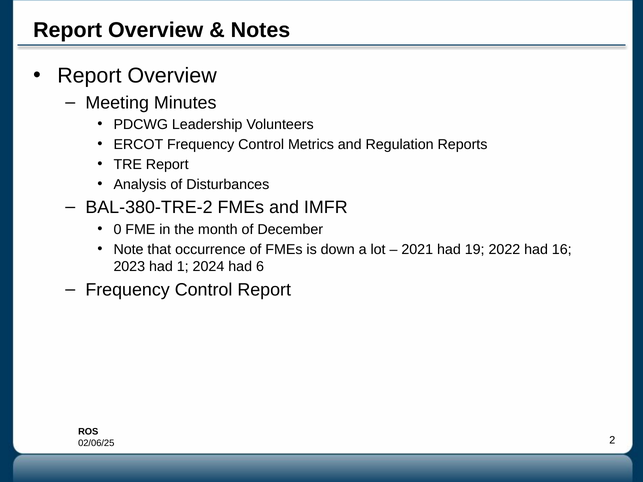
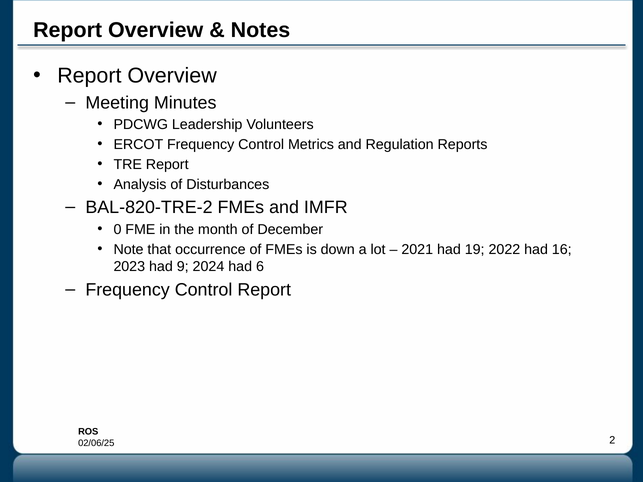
BAL-380-TRE-2: BAL-380-TRE-2 -> BAL-820-TRE-2 (149, 208)
1: 1 -> 9 (183, 267)
